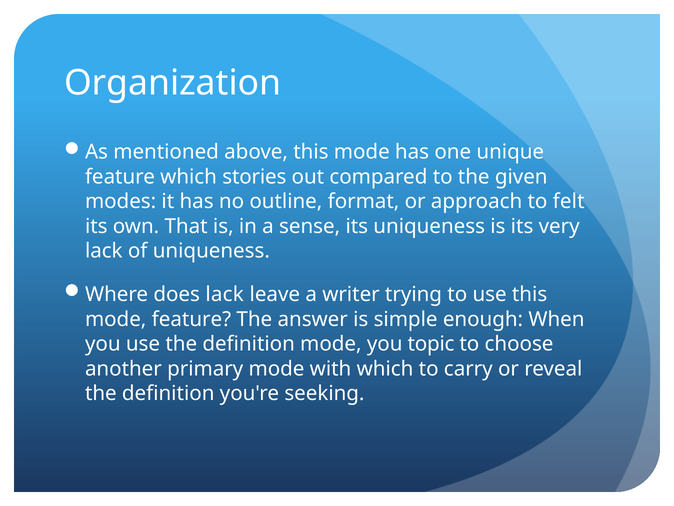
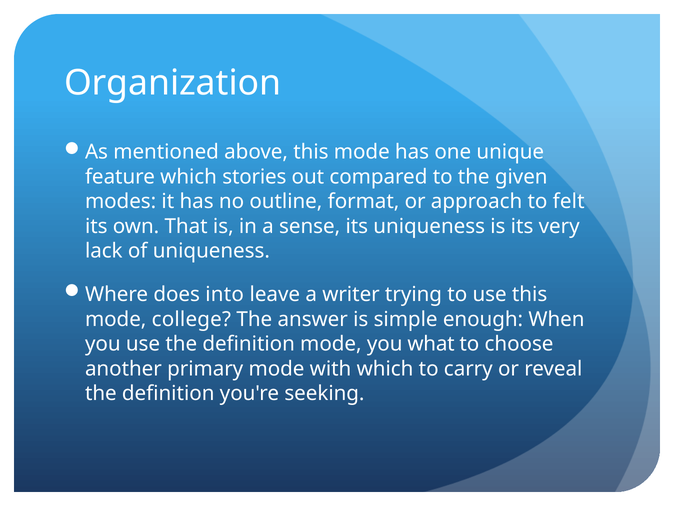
does lack: lack -> into (225, 294)
mode feature: feature -> college (191, 319)
topic: topic -> what (431, 344)
